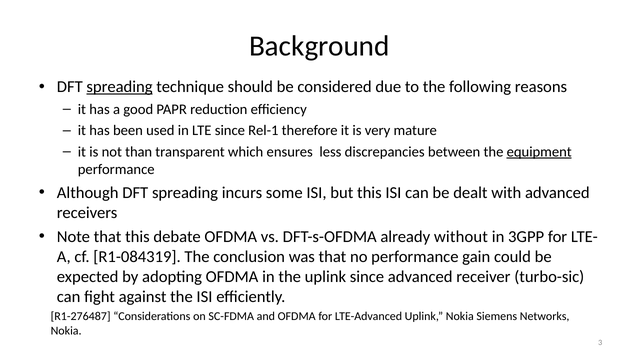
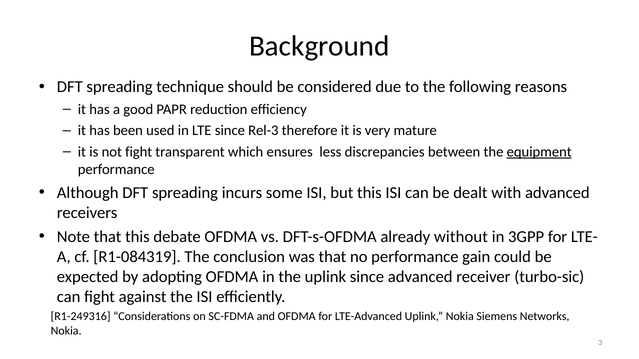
spreading underline: present -> none (120, 87)
Rel-1: Rel-1 -> Rel-3 (263, 131)
not than: than -> fight (139, 152)
R1-276487: R1-276487 -> R1-249316 (81, 317)
